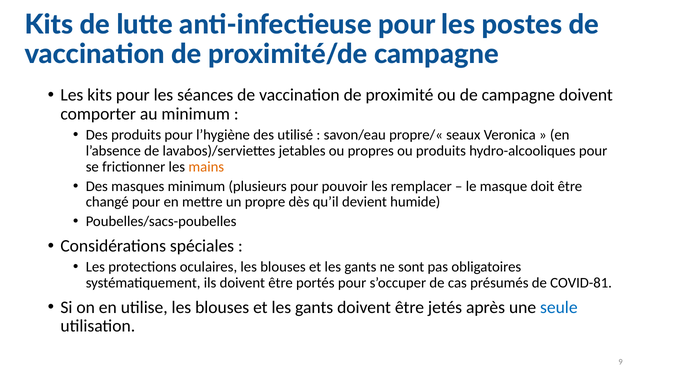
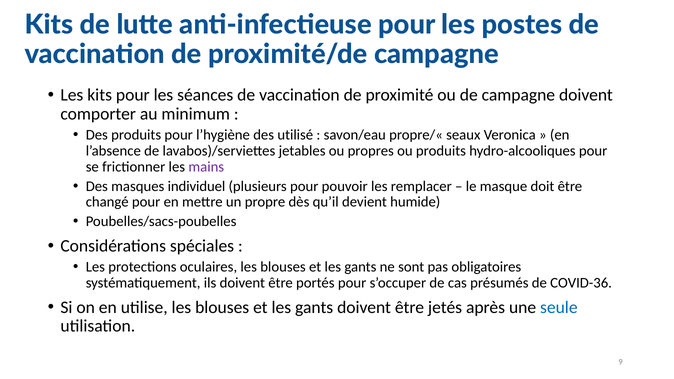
mains colour: orange -> purple (206, 167)
masques minimum: minimum -> individuel (197, 186)
COVID-81: COVID-81 -> COVID-36 (581, 283)
